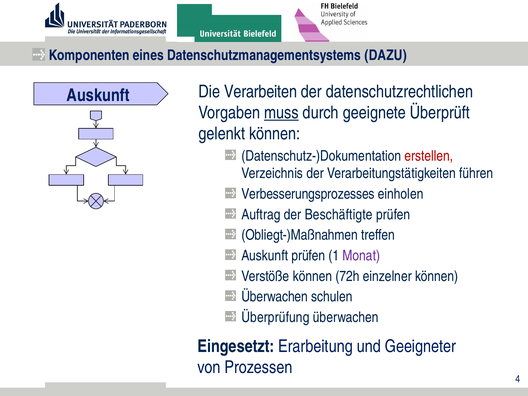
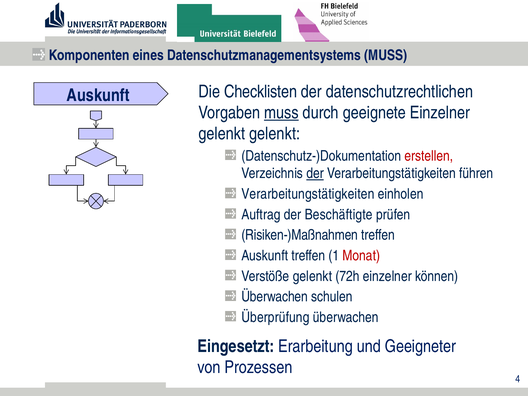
Datenschutzmanagementsystems DAZU: DAZU -> MUSS (386, 55)
Verarbeiten: Verarbeiten -> Checklisten (261, 92)
geeignete Überprüft: Überprüft -> Einzelner (440, 113)
gelenkt können: können -> gelenkt (275, 134)
der underline: none -> present (315, 173)
Verbesserungsprozesses: Verbesserungsprozesses -> Verarbeitungstätigkeiten (308, 194)
Obliegt-)Maßnahmen: Obliegt-)Maßnahmen -> Risiken-)Maßnahmen (300, 235)
Auskunft prüfen: prüfen -> treffen (308, 256)
Monat colour: purple -> red (361, 256)
Verstöße können: können -> gelenkt (312, 276)
